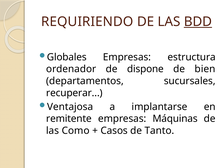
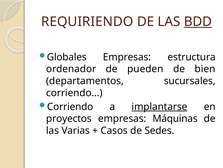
dispone: dispone -> pueden (145, 69)
recuperar: recuperar -> corriendo (74, 92)
Ventajosa: Ventajosa -> Corriendo (70, 106)
implantarse underline: none -> present (160, 106)
remitente: remitente -> proyectos (69, 118)
Como: Como -> Varias (76, 130)
Tanto: Tanto -> Sedes (159, 130)
